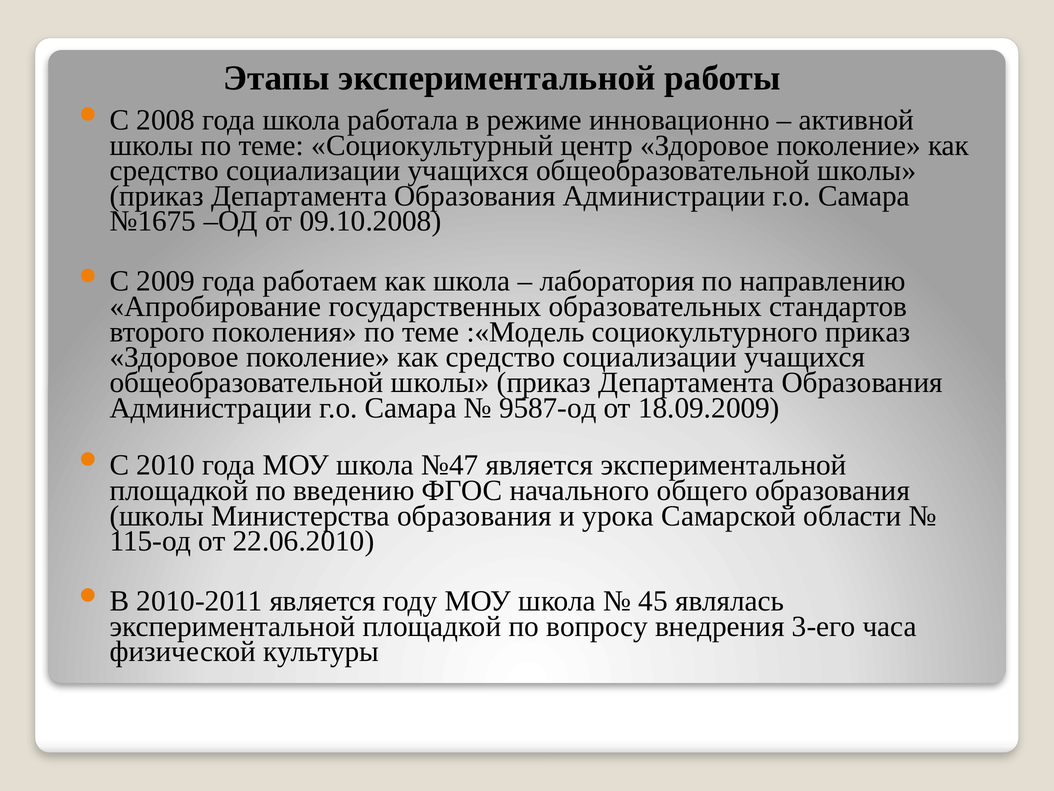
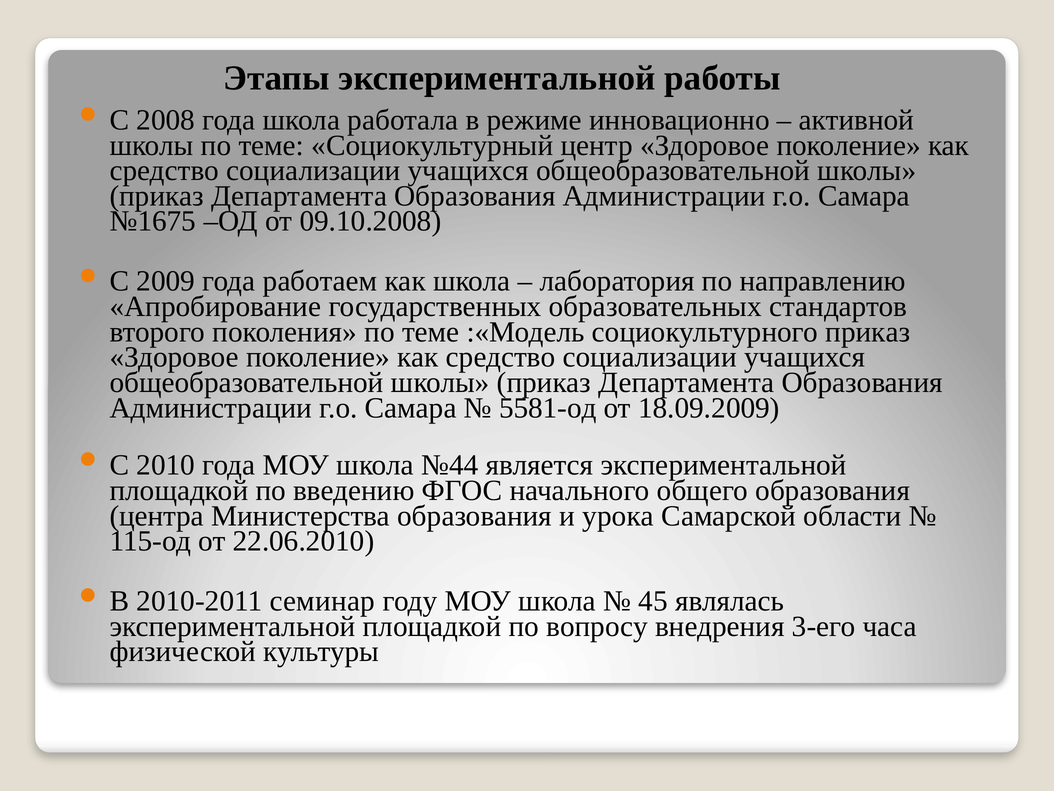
9587-од: 9587-од -> 5581-од (548, 408)
№47: №47 -> №44 (450, 465)
школы: школы -> центра (157, 516)
2010-2011 является: является -> семинар (322, 601)
